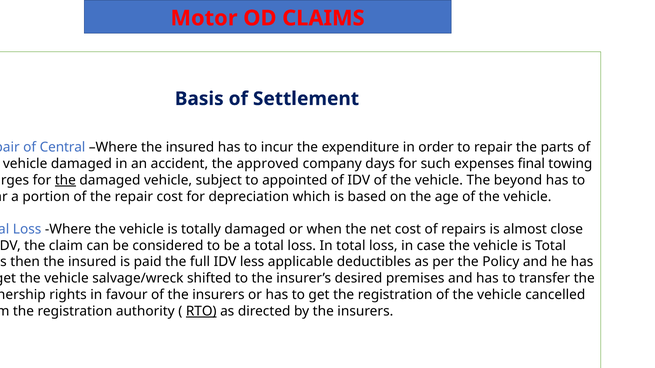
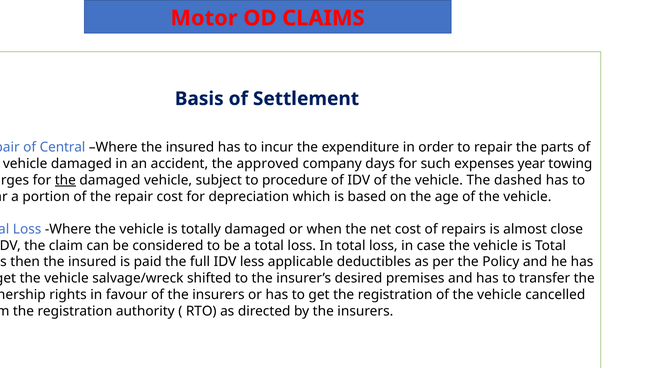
final: final -> year (531, 164)
appointed: appointed -> procedure (295, 180)
beyond: beyond -> dashed (518, 180)
RTO underline: present -> none (201, 311)
